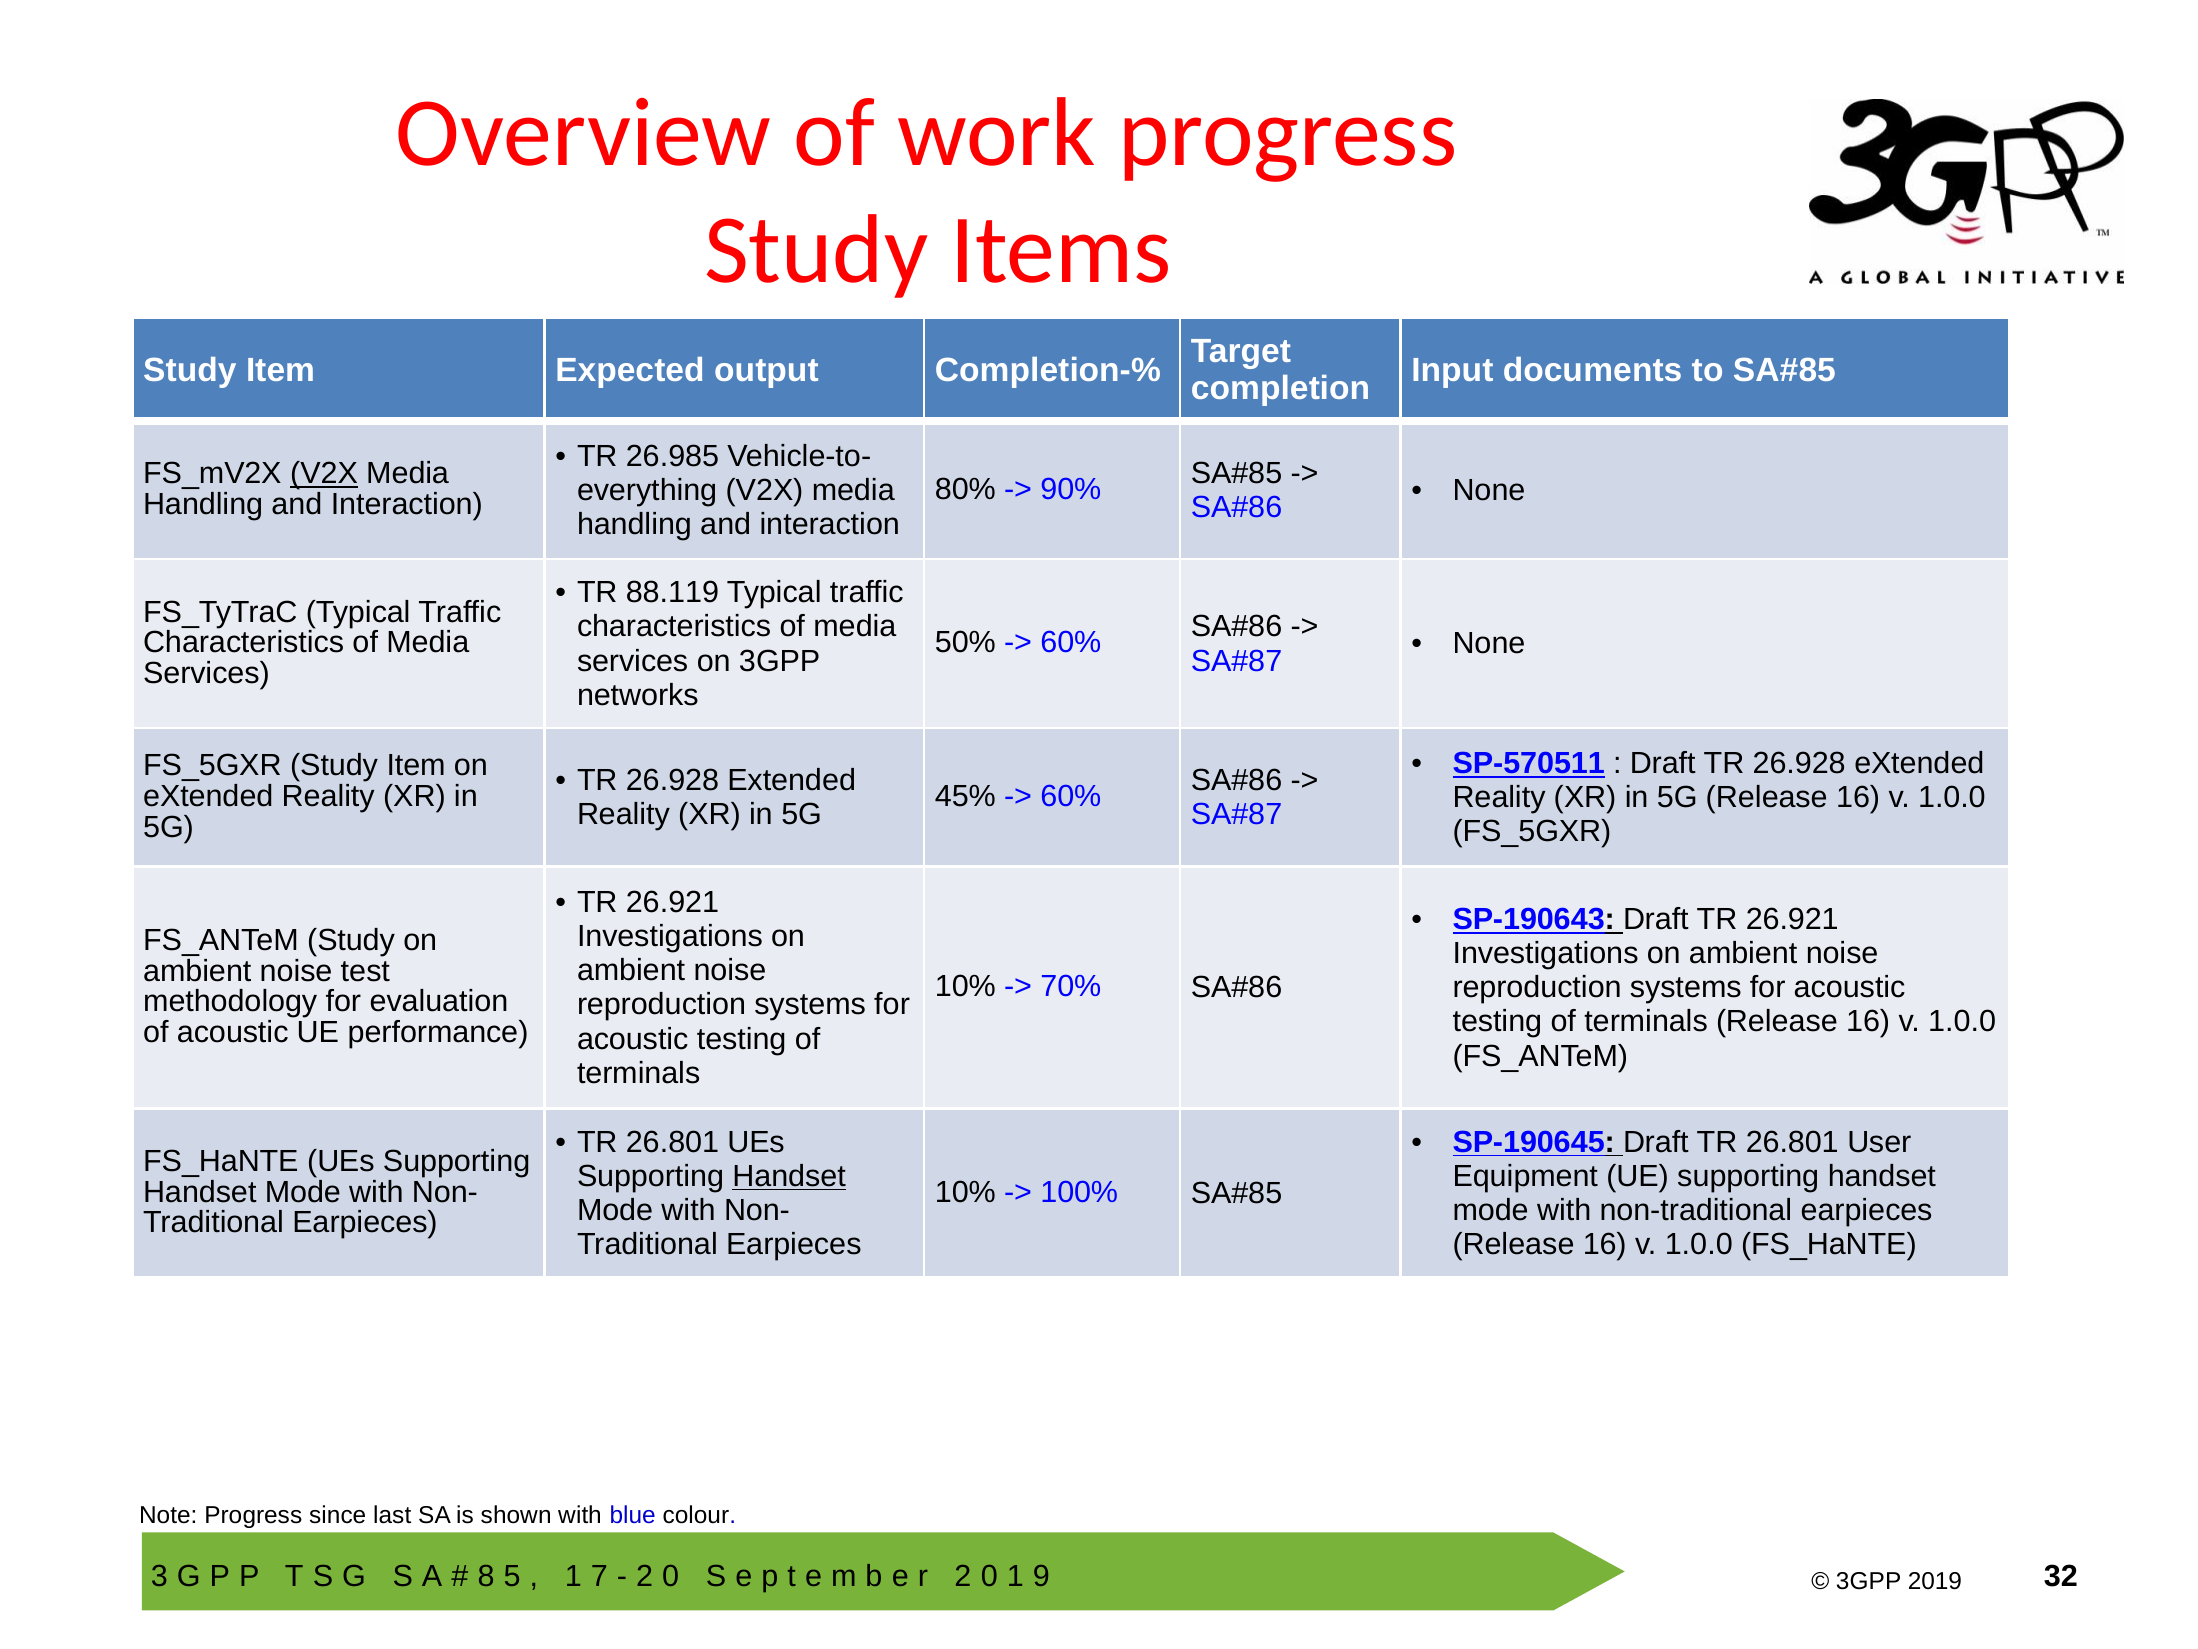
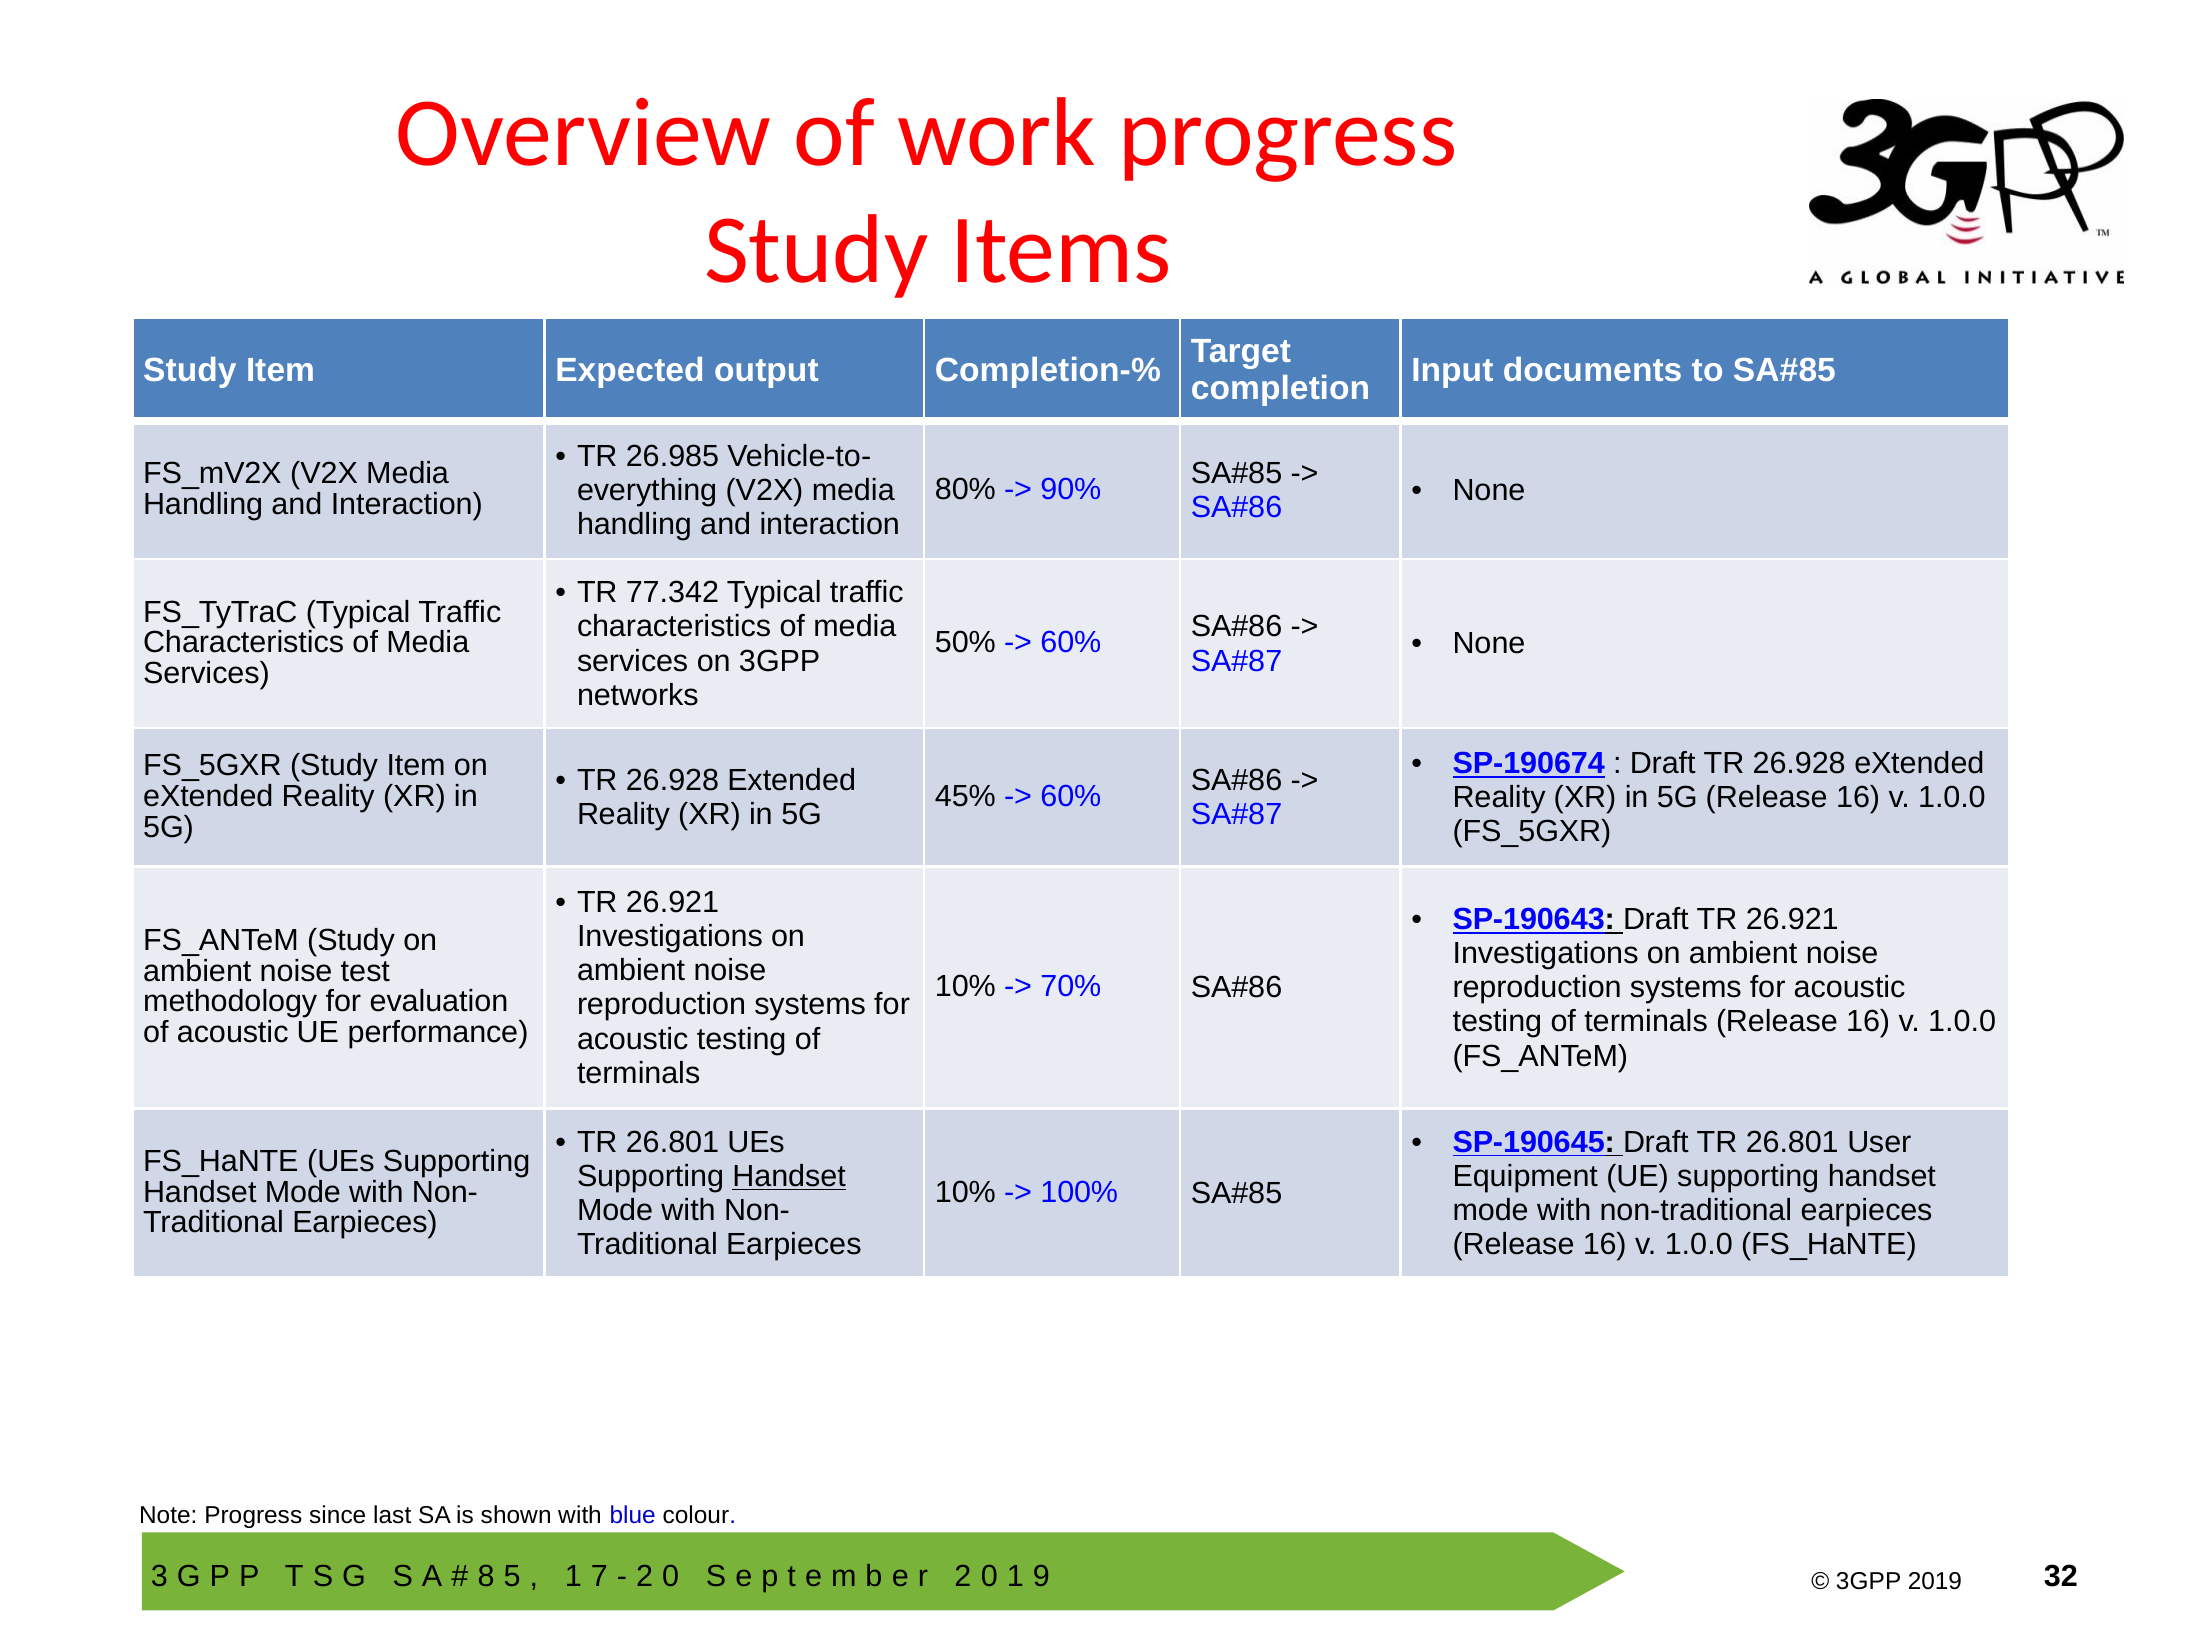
V2X underline: present -> none (324, 474)
88.119: 88.119 -> 77.342 (672, 593)
SP-570511: SP-570511 -> SP-190674 (1529, 763)
